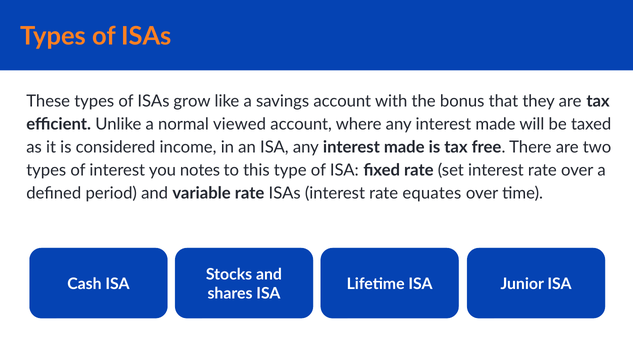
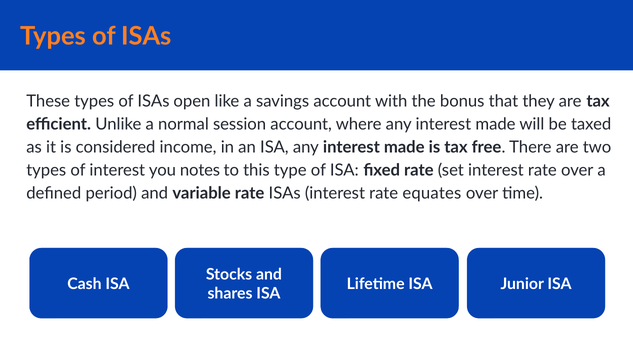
grow: grow -> open (192, 101)
viewed: viewed -> session (240, 124)
